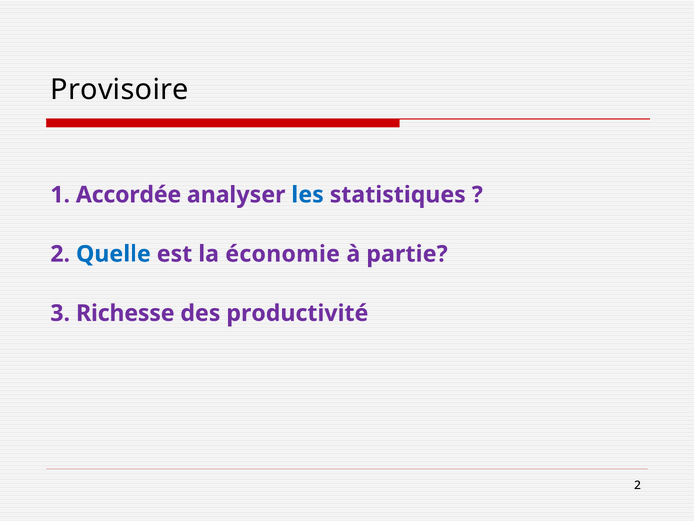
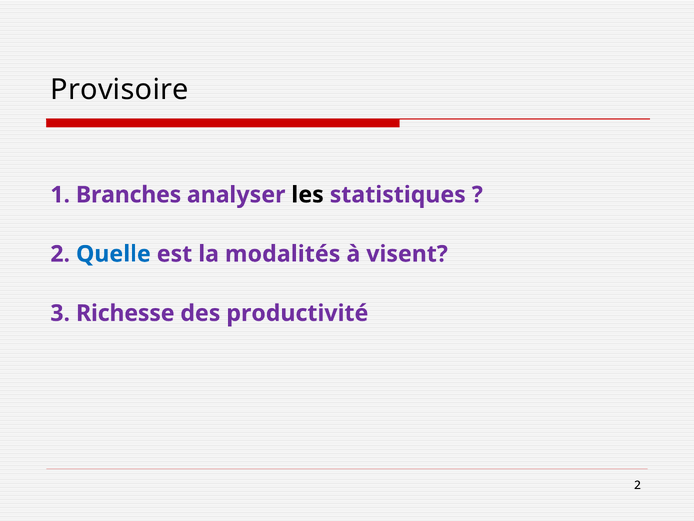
Accordée: Accordée -> Branches (129, 195)
les colour: blue -> black (308, 195)
économie: économie -> modalités (283, 254)
partie: partie -> visent (407, 254)
